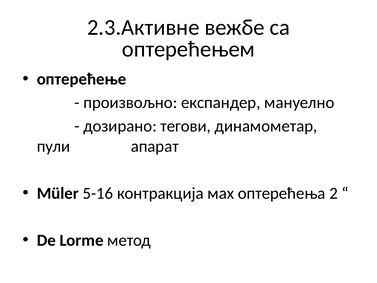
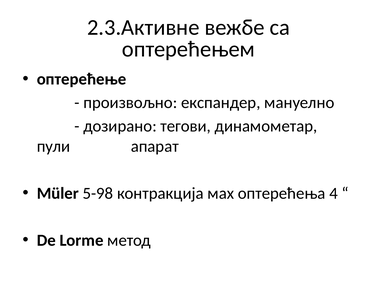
5-16: 5-16 -> 5-98 (98, 193)
2: 2 -> 4 (334, 193)
